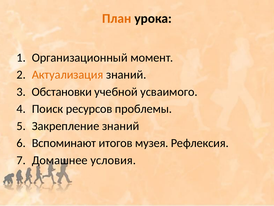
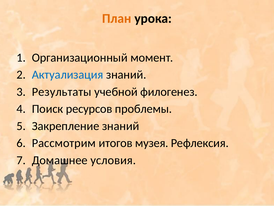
Актуализация colour: orange -> blue (68, 75)
Обстановки: Обстановки -> Результаты (62, 92)
усваимого: усваимого -> филогенез (169, 92)
Вспоминают: Вспоминают -> Рассмотрим (64, 143)
